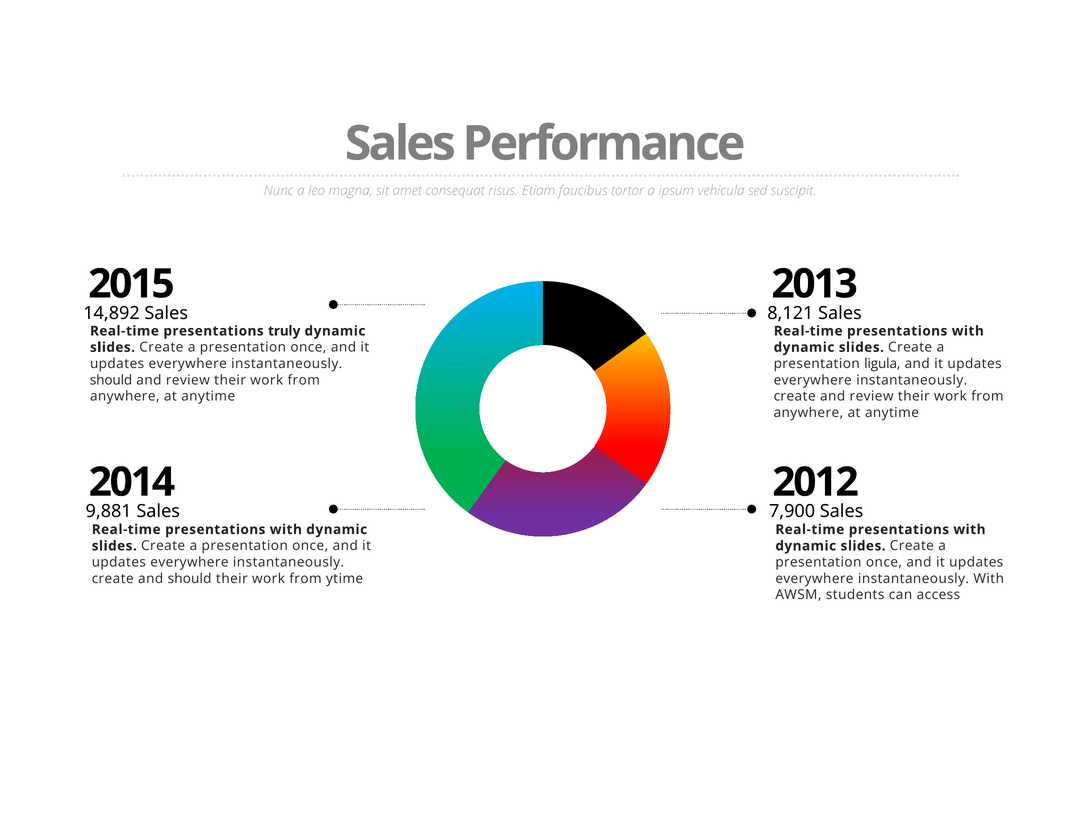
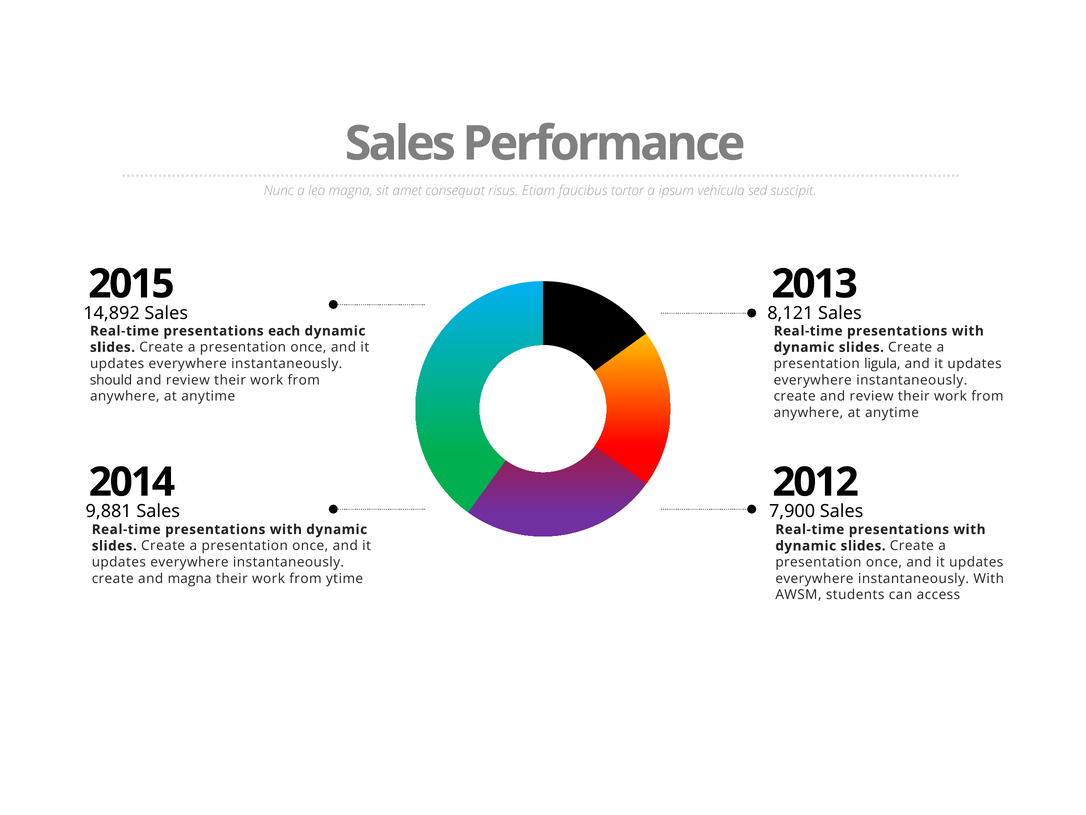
truly: truly -> each (284, 331)
and should: should -> magna (190, 578)
